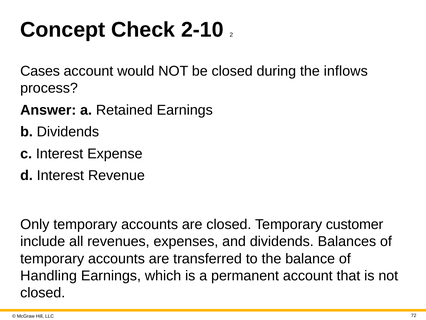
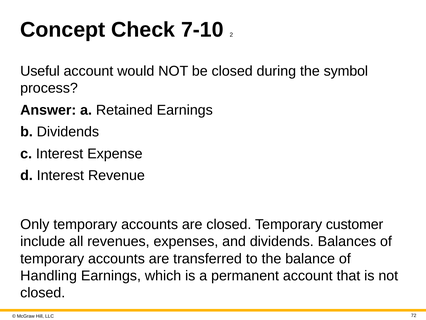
2-10: 2-10 -> 7-10 (202, 30)
Cases: Cases -> Useful (40, 71)
inflows: inflows -> symbol (346, 71)
